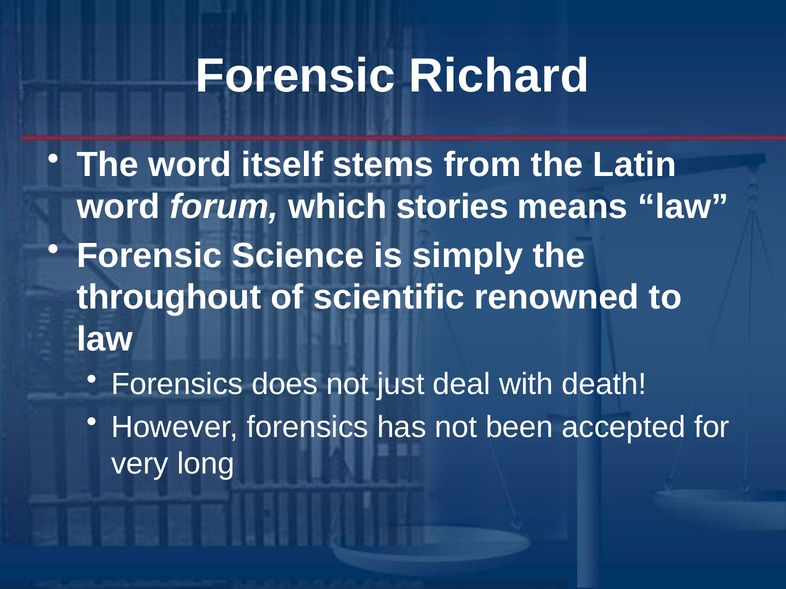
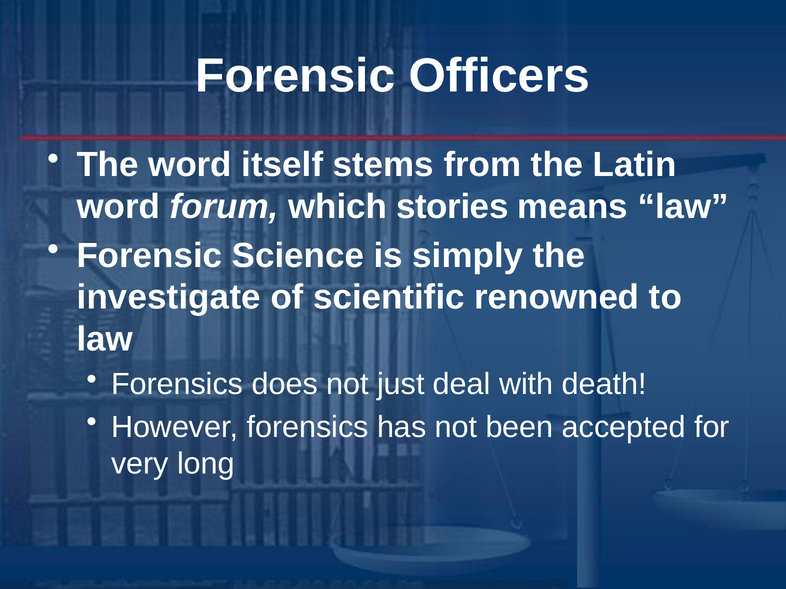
Richard: Richard -> Officers (499, 76)
throughout: throughout -> investigate (169, 298)
